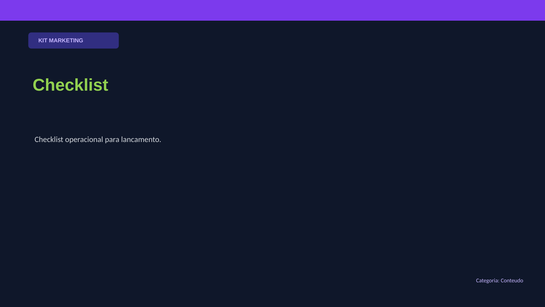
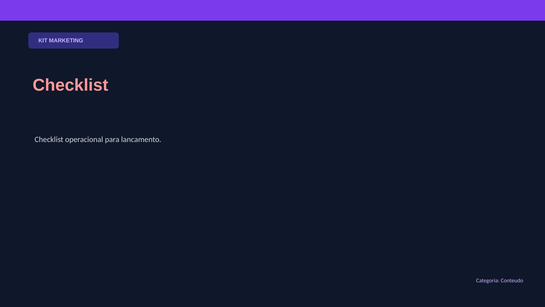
Checklist colour: light green -> pink (70, 85)
